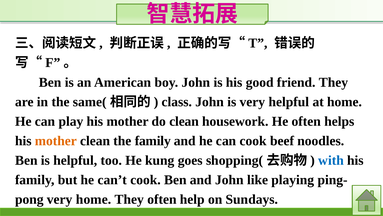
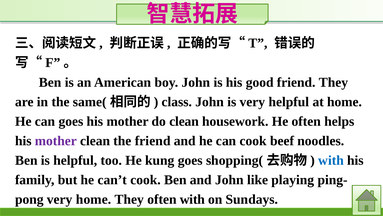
can play: play -> goes (71, 121)
mother colour: orange -> purple (56, 140)
the family: family -> friend (153, 140)
often help: help -> with (192, 199)
